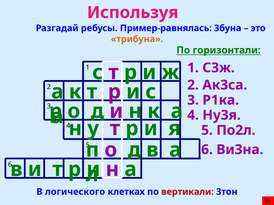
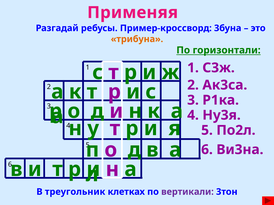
Используя: Используя -> Применяя (133, 13)
Пример-равнялась: Пример-равнялась -> Пример-кроссворд (166, 28)
логического: логического -> треугольник (75, 192)
вертикали colour: red -> purple (187, 192)
